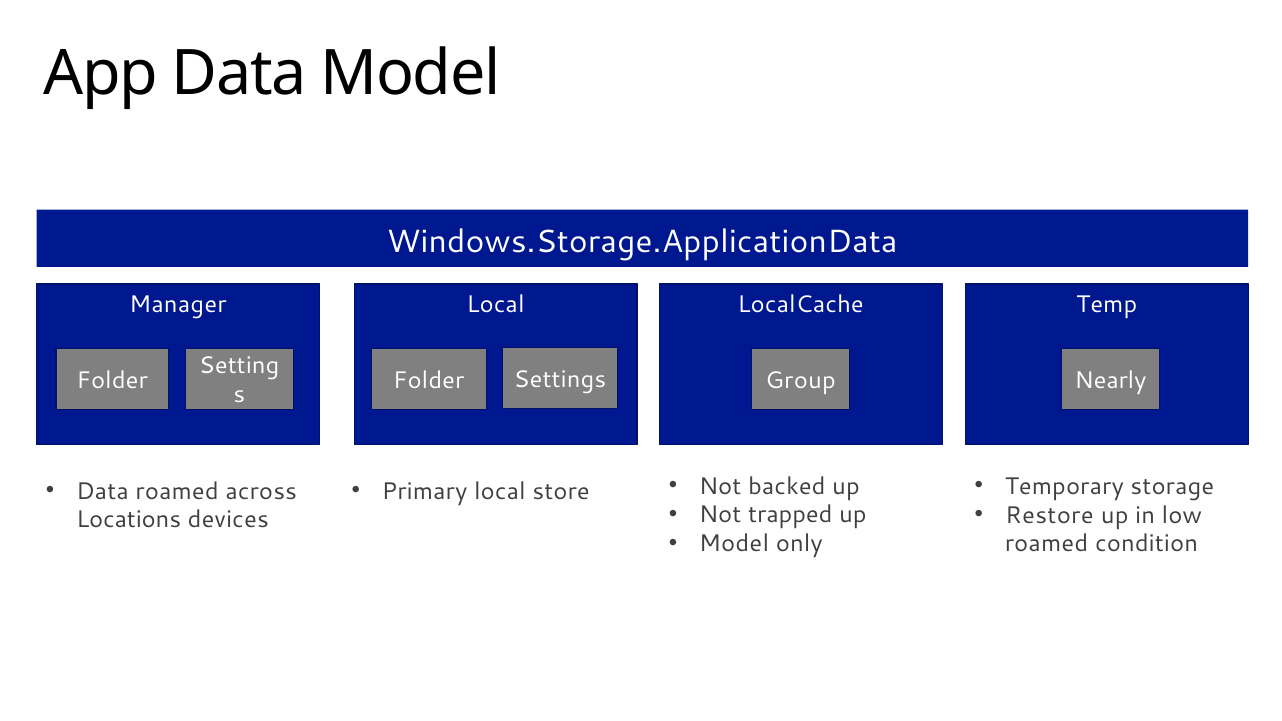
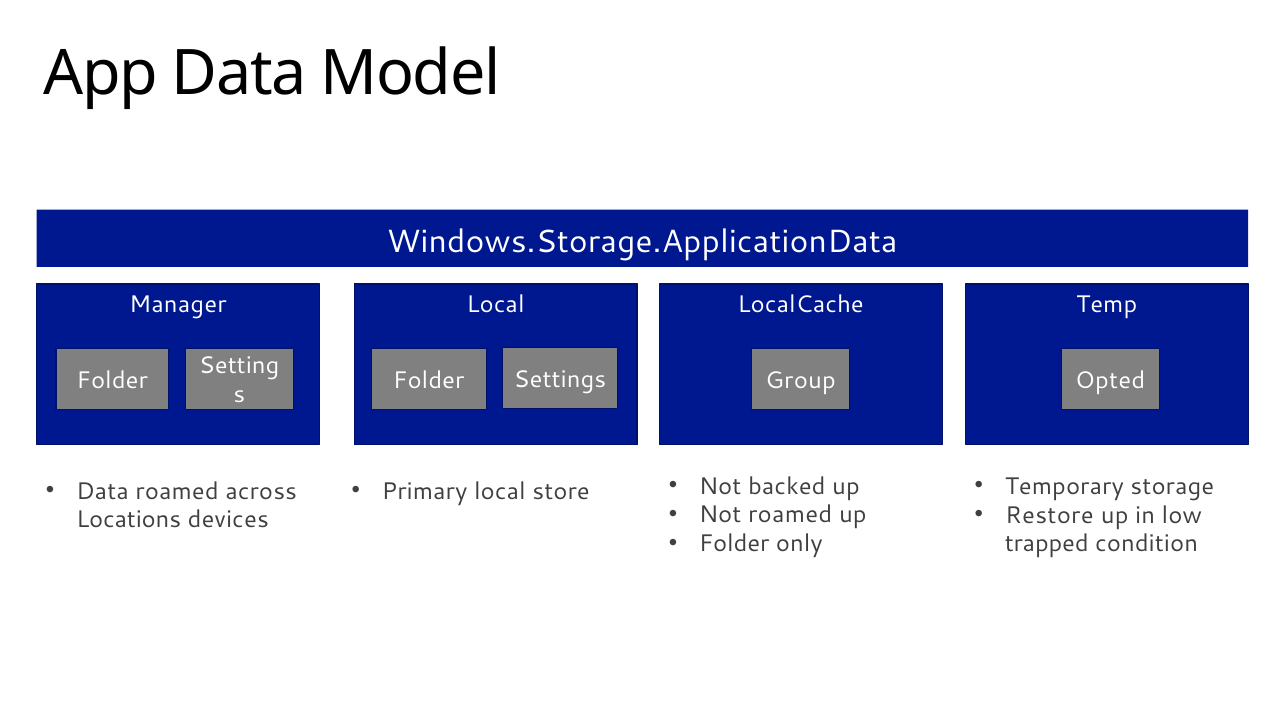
Nearly: Nearly -> Opted (1110, 380)
Not trapped: trapped -> roamed (790, 515)
Model: Model -> Folder (734, 544)
roamed: roamed -> trapped (1047, 544)
